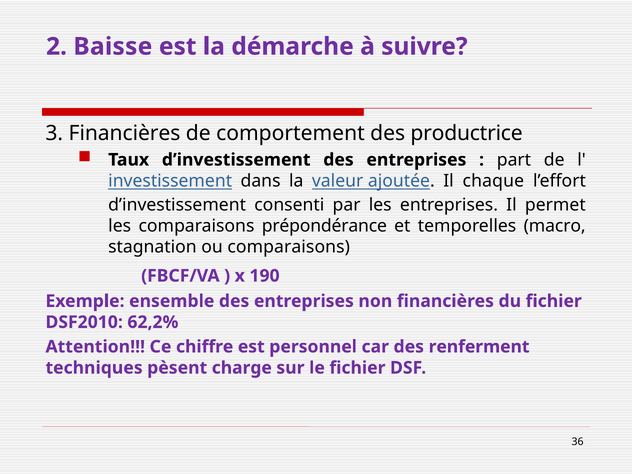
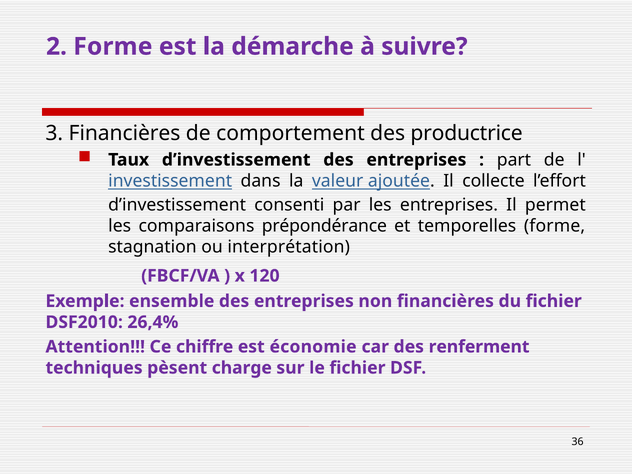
2 Baisse: Baisse -> Forme (113, 47)
chaque: chaque -> collecte (493, 181)
temporelles macro: macro -> forme (555, 226)
ou comparaisons: comparaisons -> interprétation (289, 247)
190: 190 -> 120 (265, 276)
62,2%: 62,2% -> 26,4% (153, 322)
personnel: personnel -> économie (313, 347)
